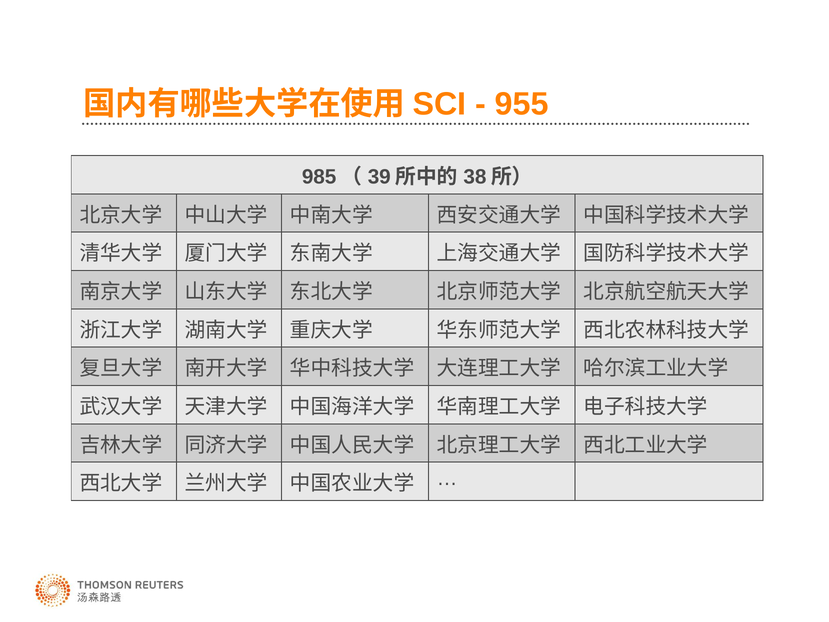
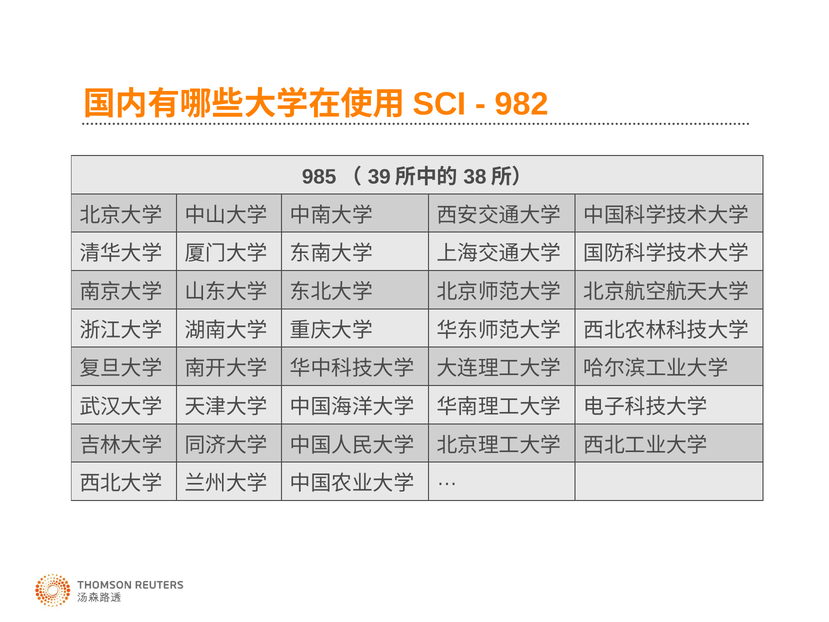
955: 955 -> 982 (522, 104)
